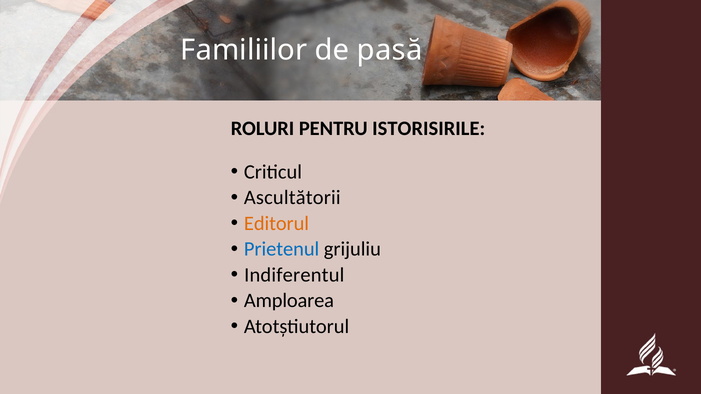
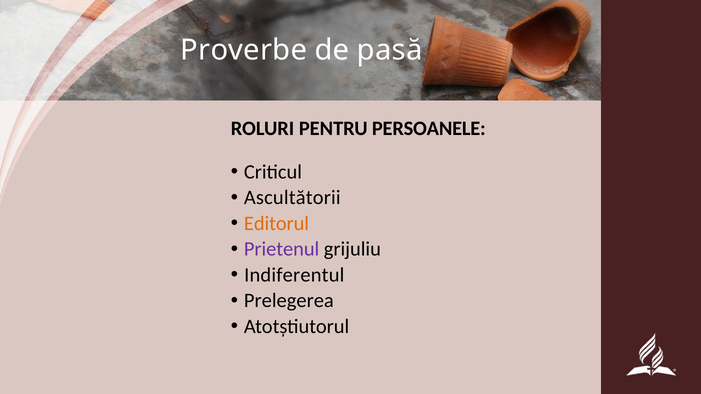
Familiilor: Familiilor -> Proverbe (244, 50)
ISTORISIRILE: ISTORISIRILE -> PERSOANELE (429, 129)
Prietenul colour: blue -> purple (282, 249)
Amploarea: Amploarea -> Prelegerea (289, 301)
